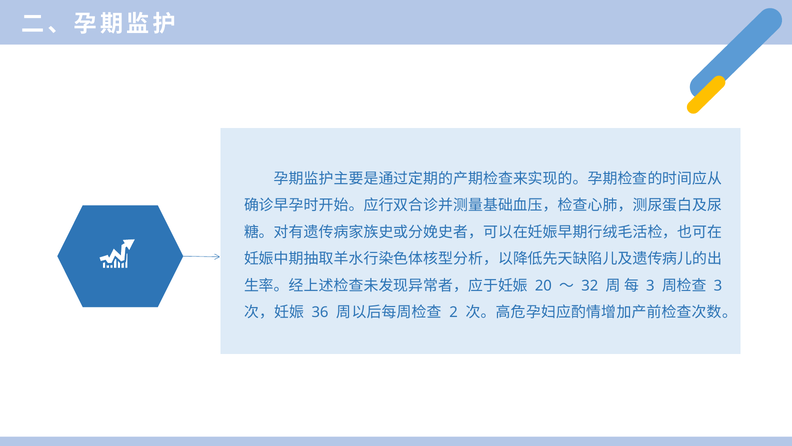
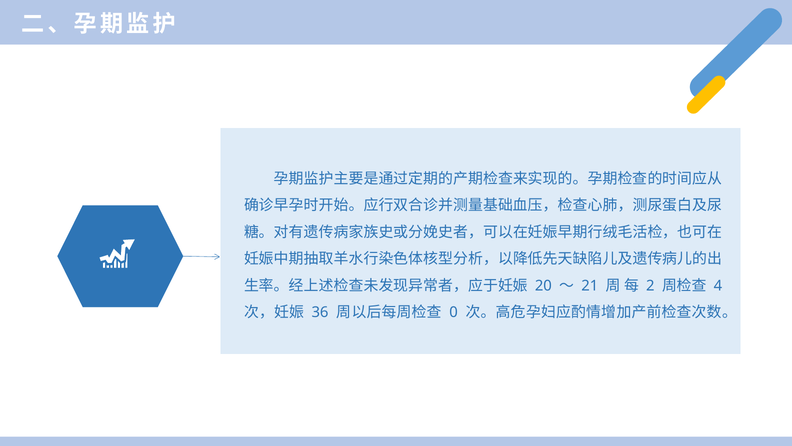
32: 32 -> 21 (590, 285)
3: 3 -> 2 (650, 285)
3: 3 -> 4 (718, 285)
2: 2 -> 0 (454, 312)
